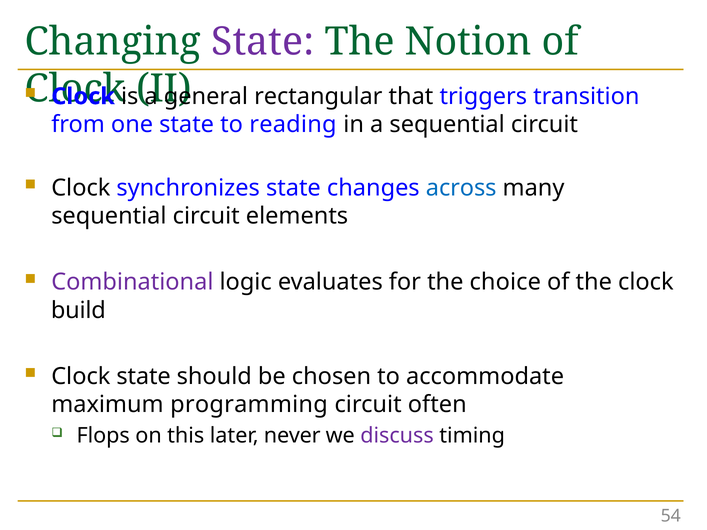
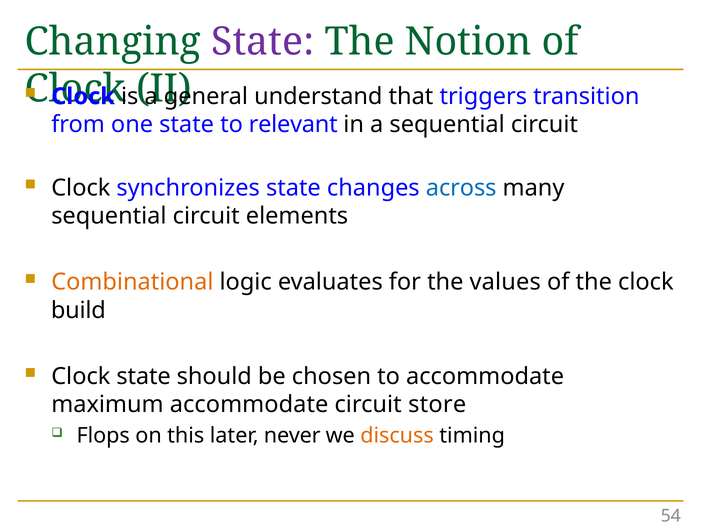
rectangular: rectangular -> understand (318, 96)
reading: reading -> relevant (293, 125)
Combinational colour: purple -> orange (132, 282)
choice: choice -> values (505, 282)
maximum programming: programming -> accommodate (249, 405)
often: often -> store (437, 405)
discuss colour: purple -> orange (397, 436)
